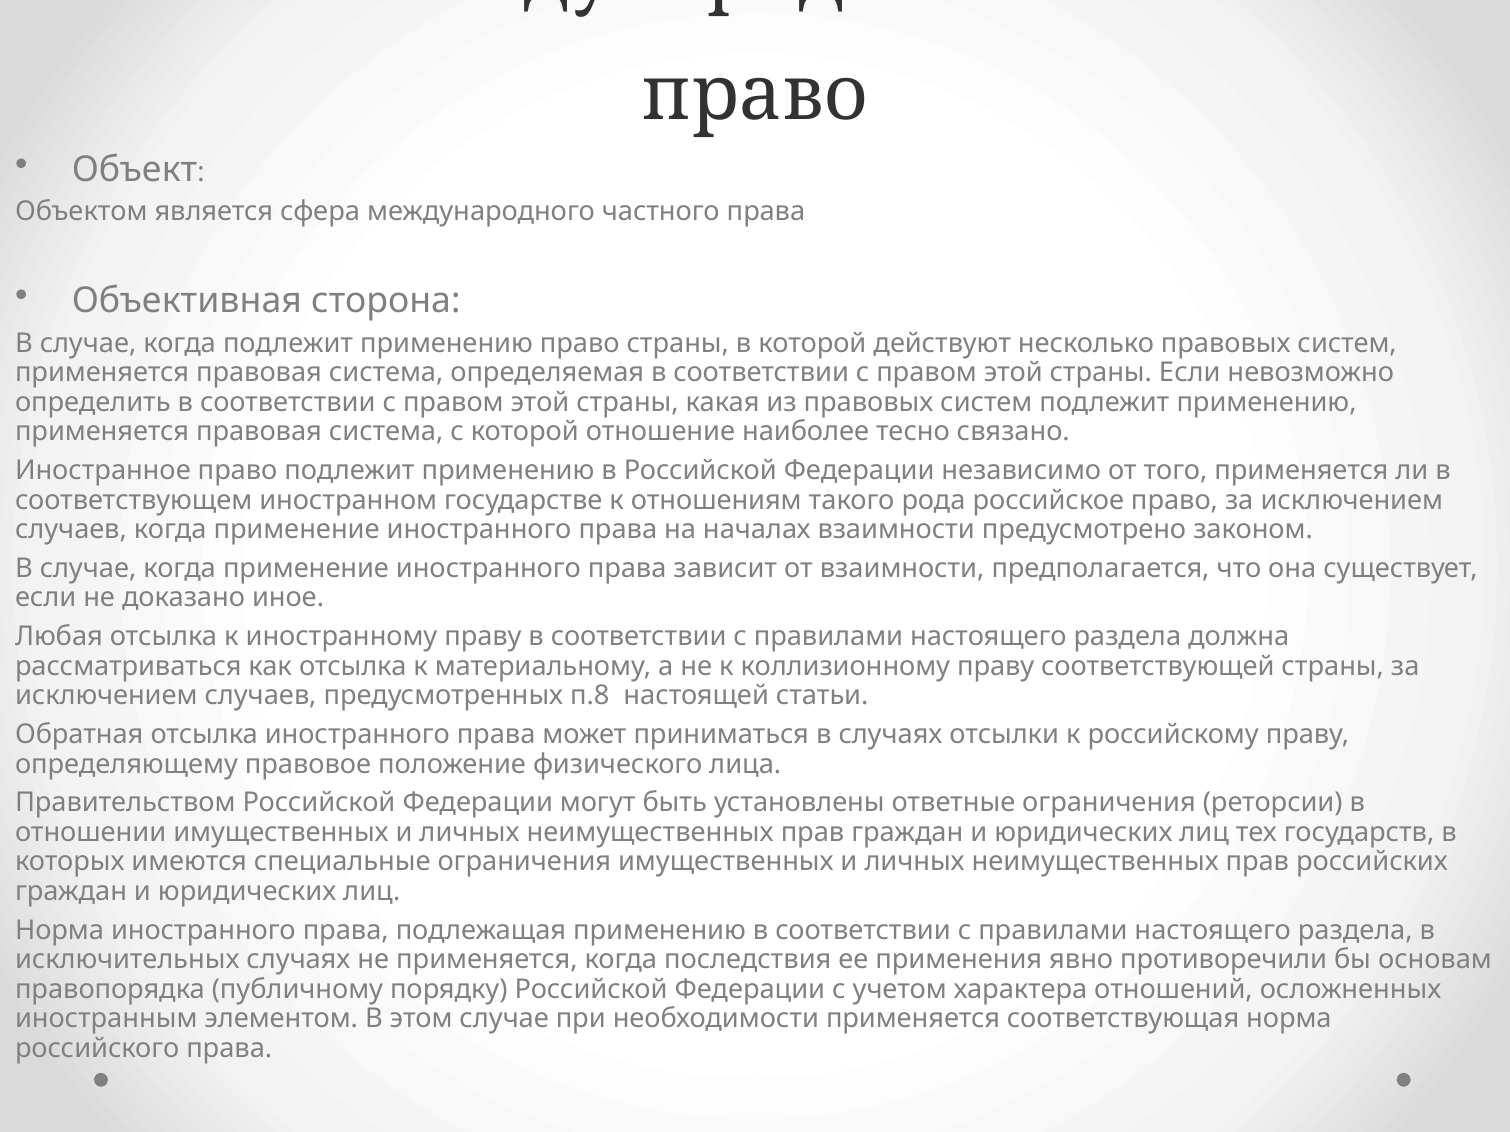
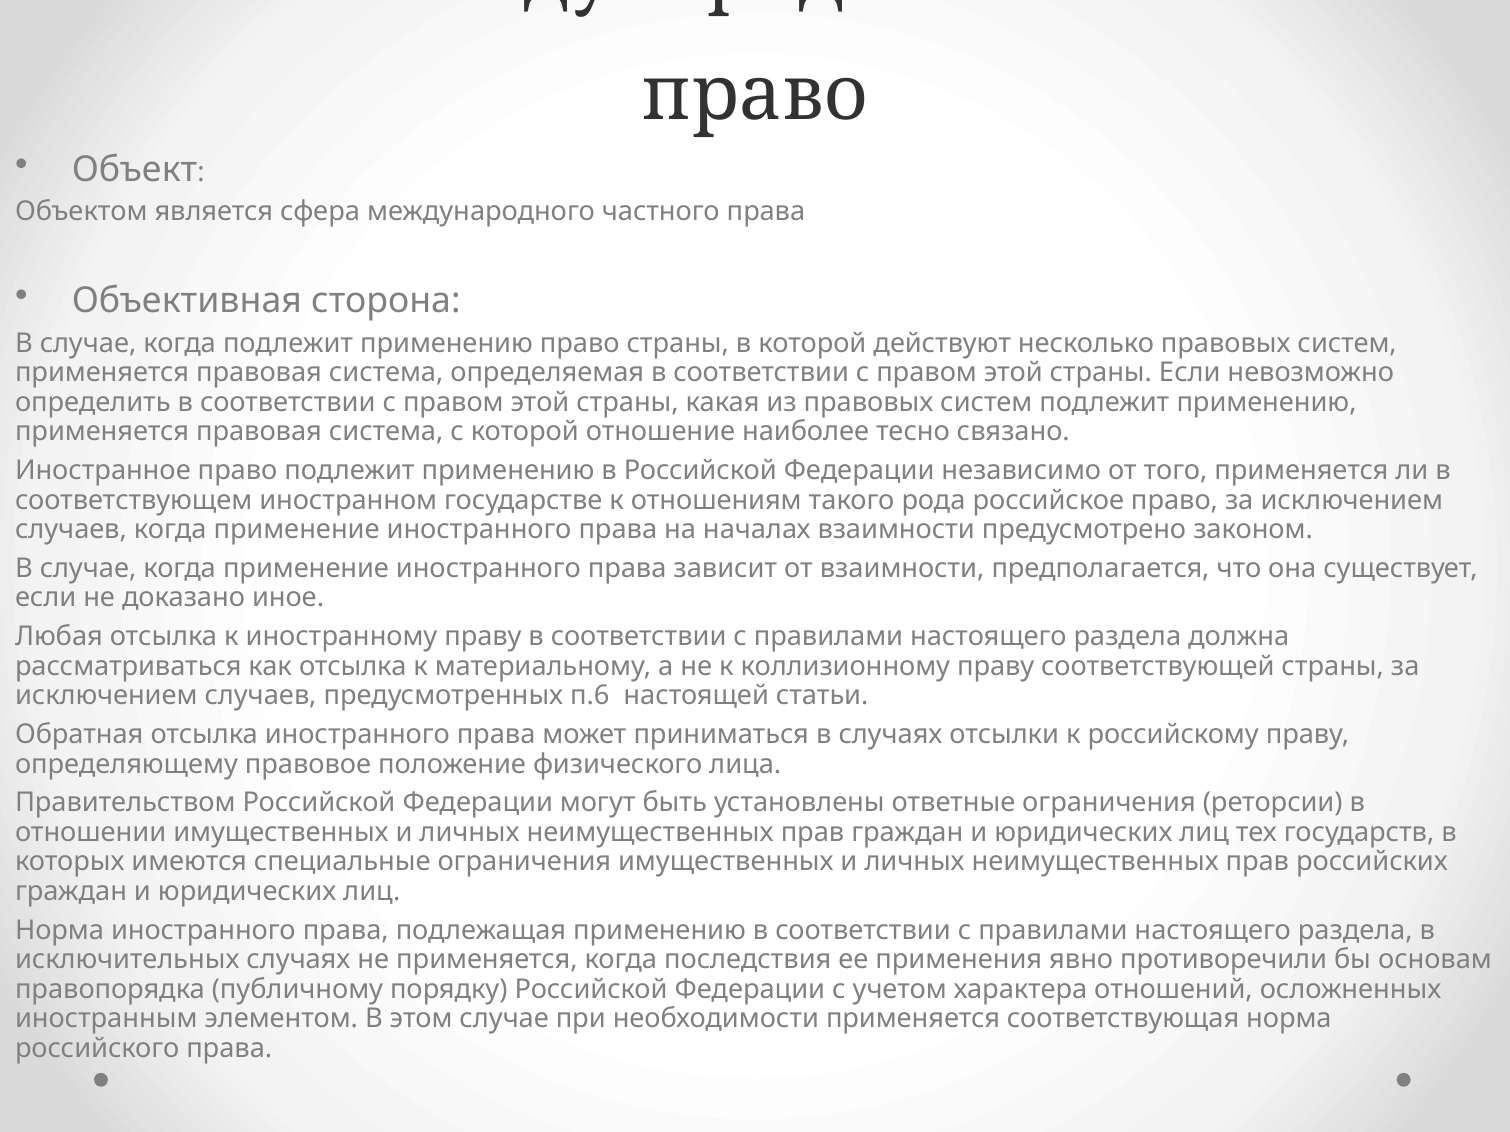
п.8: п.8 -> п.6 (590, 696)
